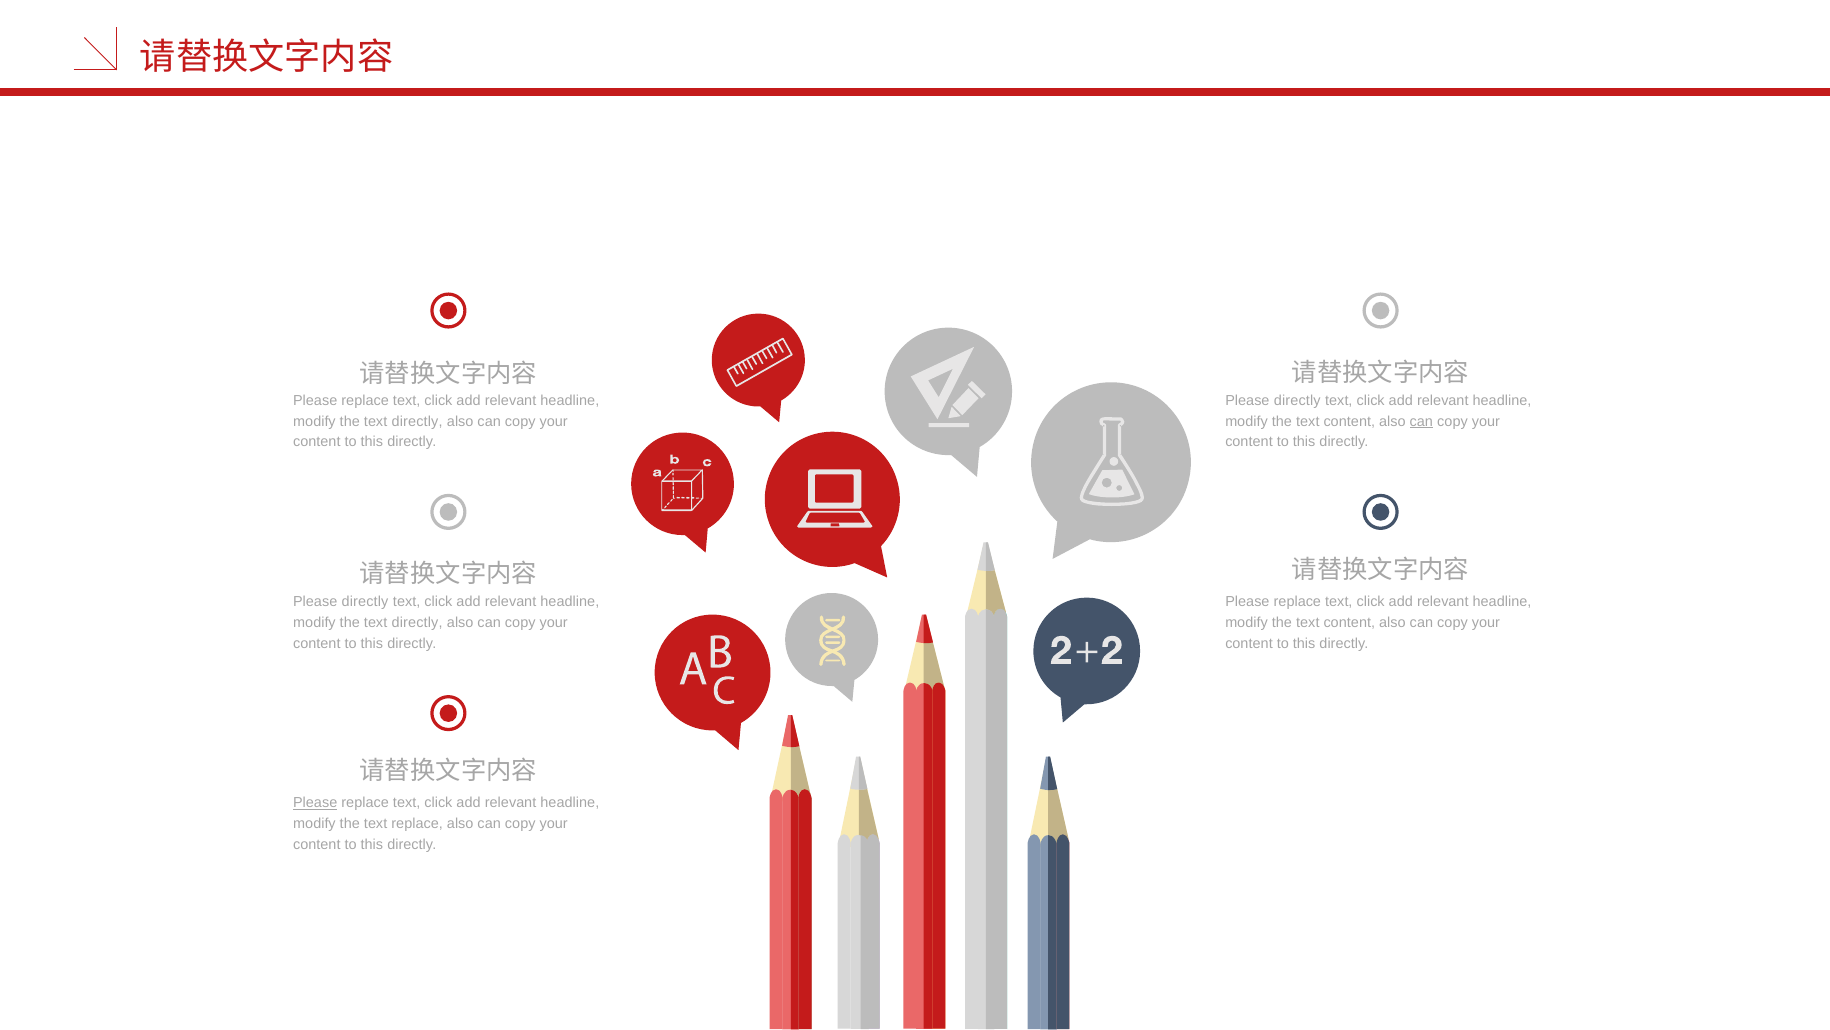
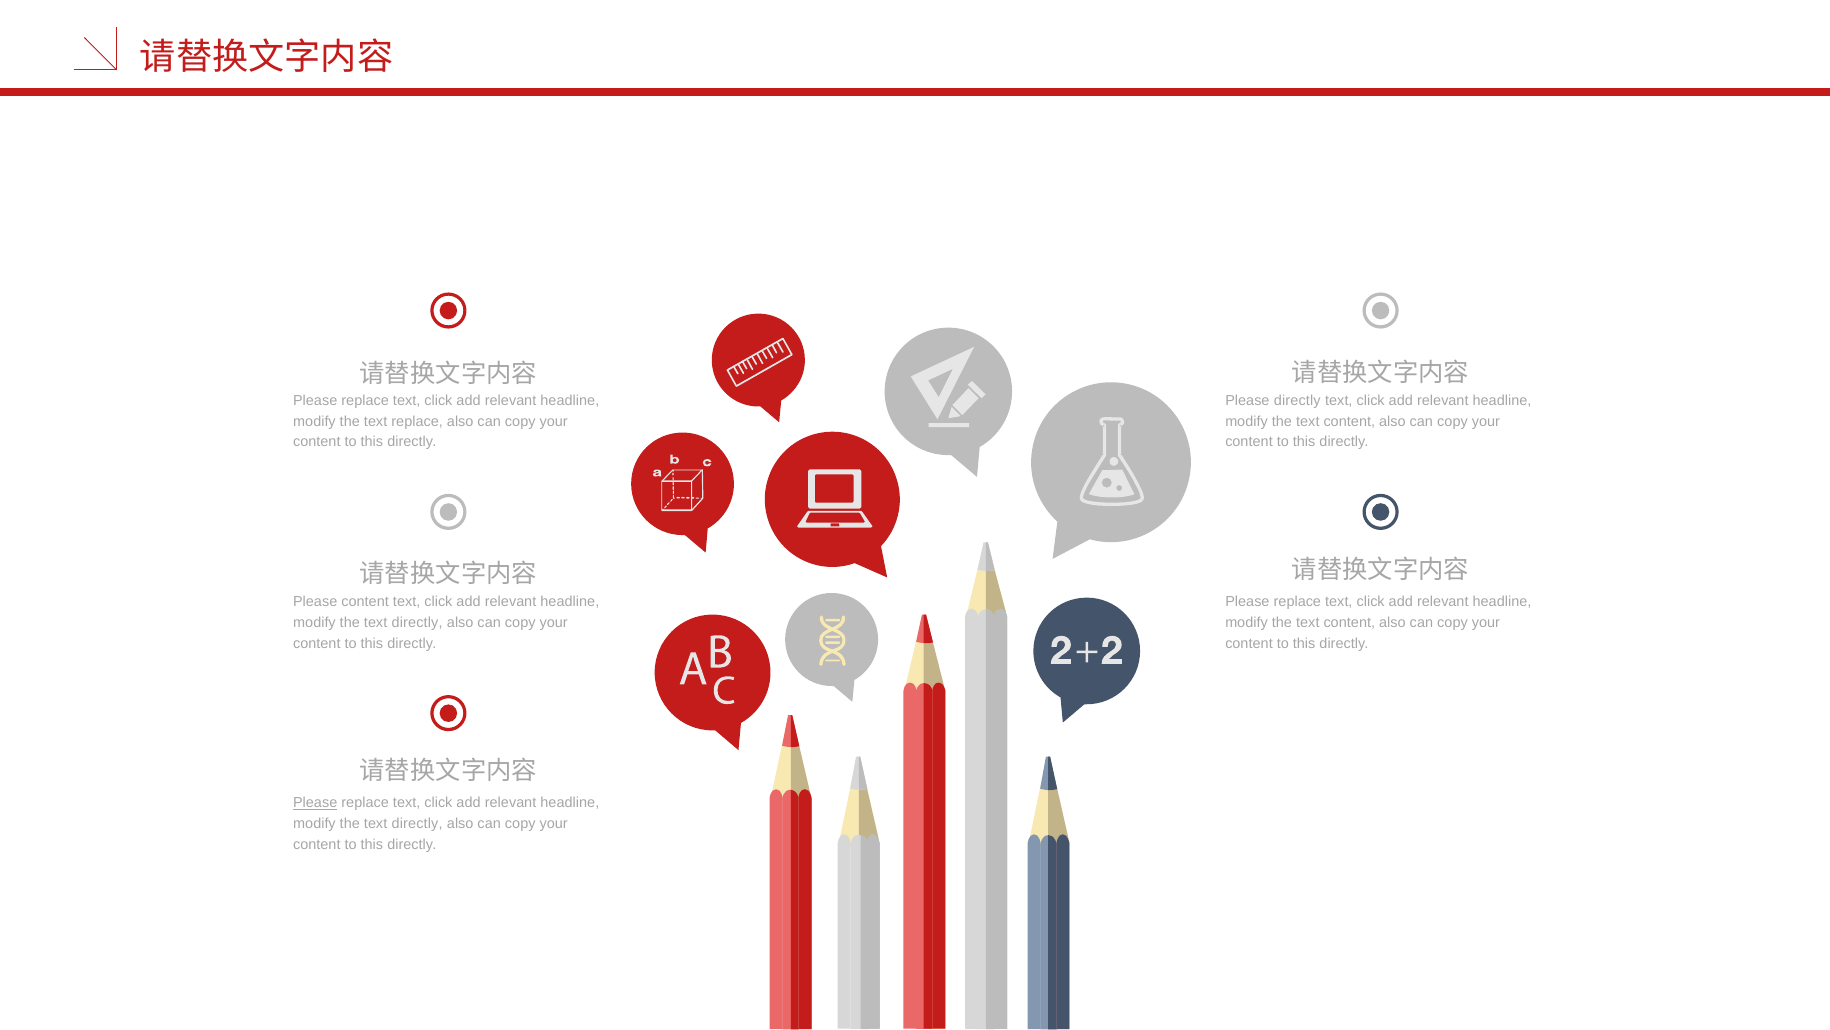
directly: directly -> replace (417, 421)
can underline: present -> none (1421, 421)
directly: directly -> content (365, 602)
replace: replace -> directly (417, 823)
